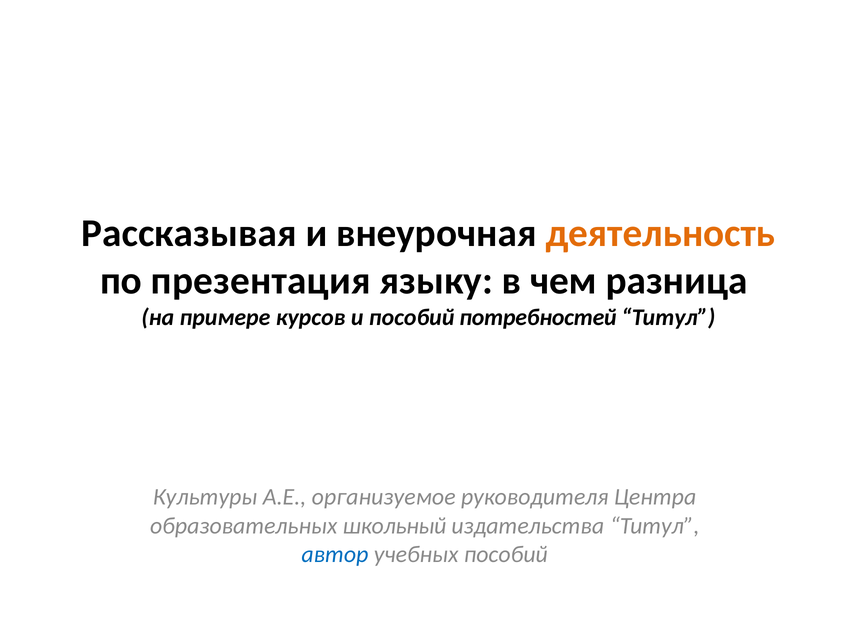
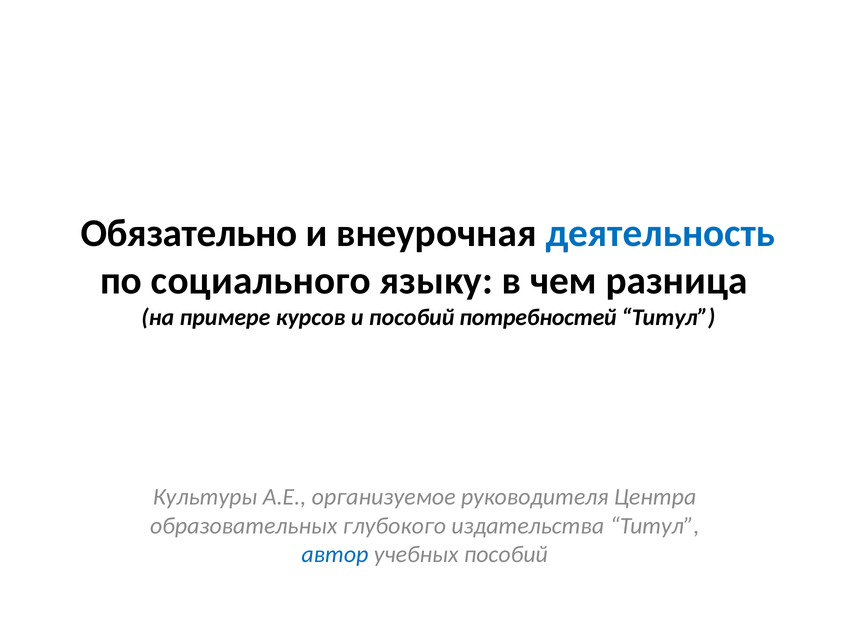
Рассказывая: Рассказывая -> Обязательно (189, 233)
деятельность colour: orange -> blue (660, 233)
презентация: презентация -> социального (261, 281)
школьный: школьный -> глубокого (394, 526)
